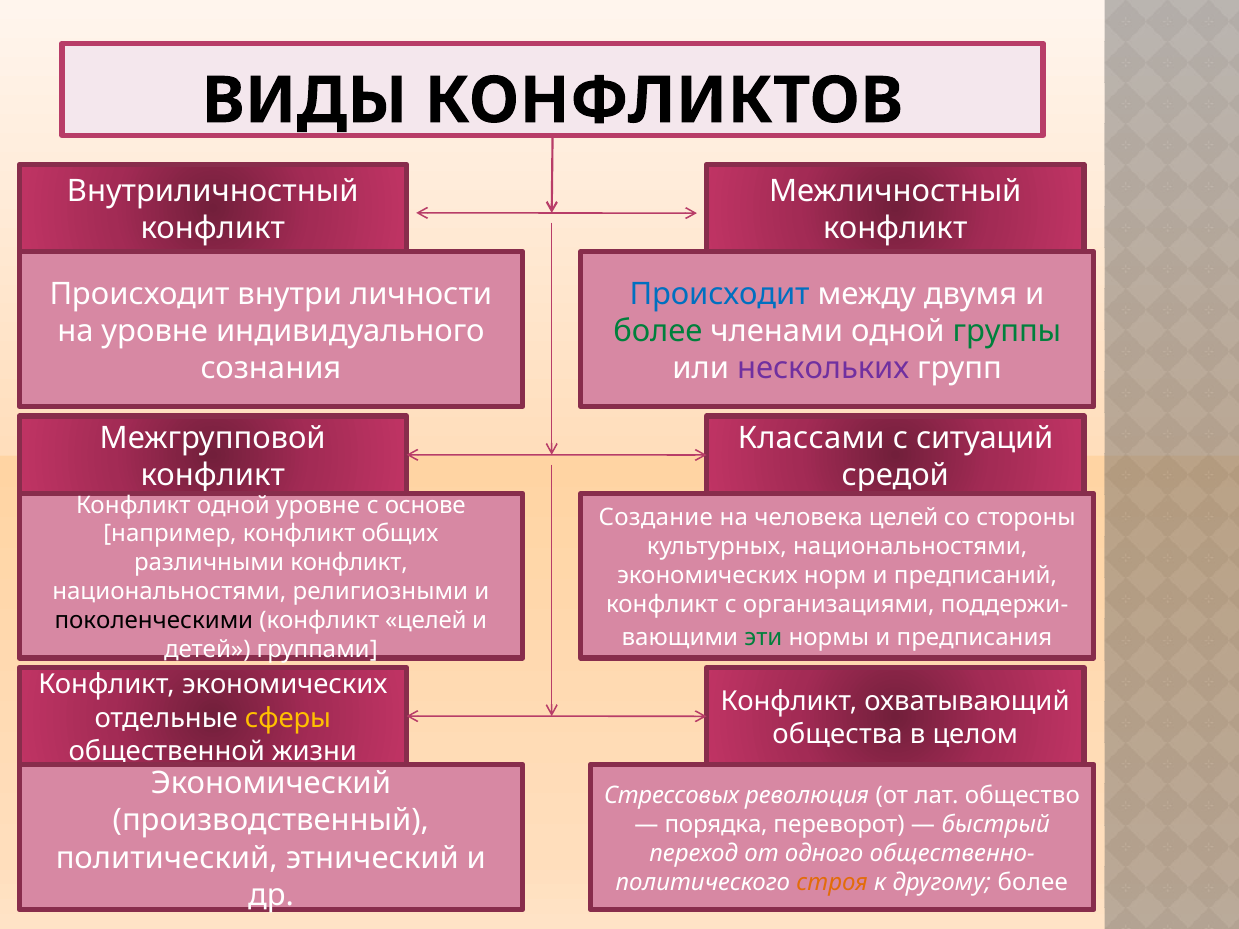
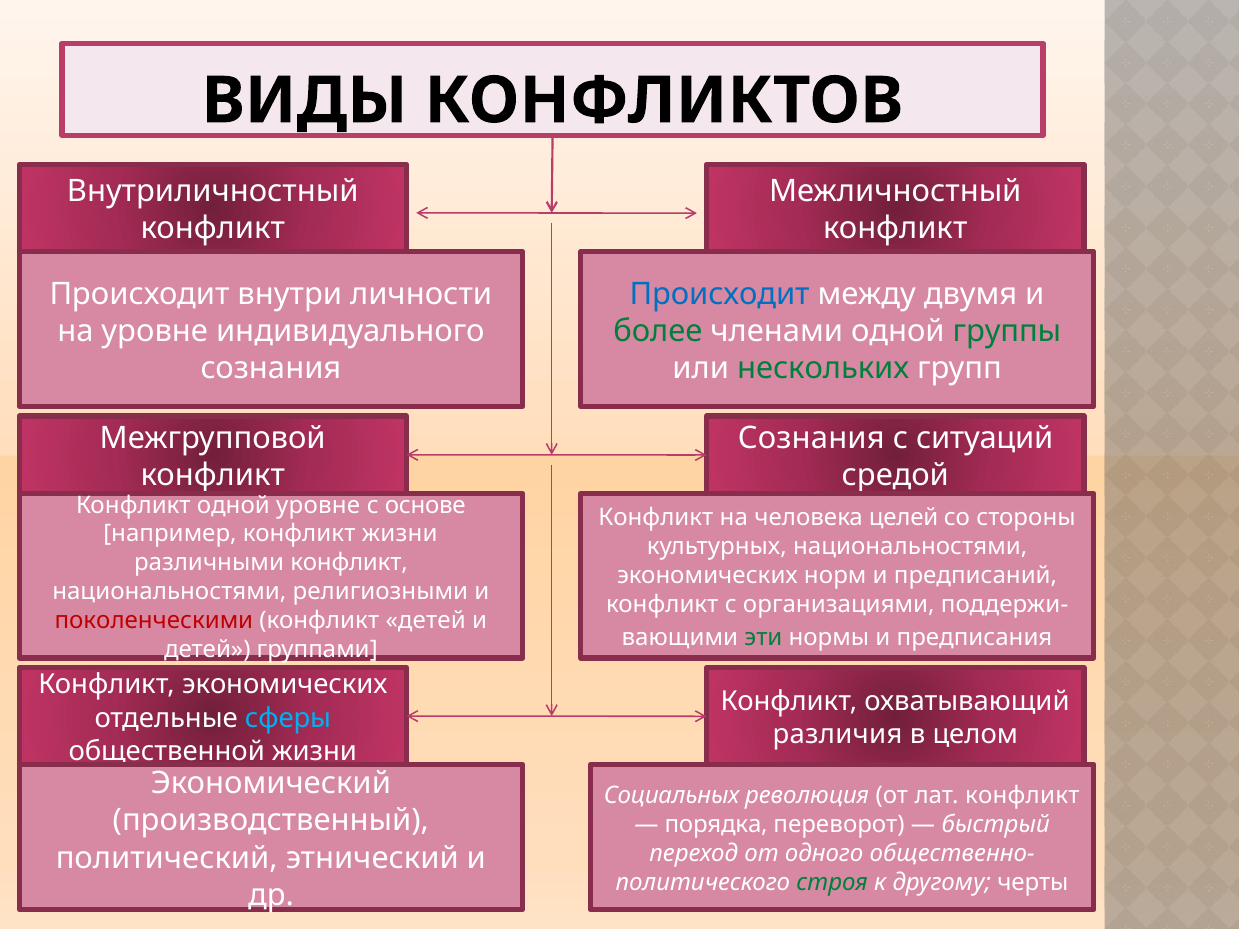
нескольких colour: purple -> green (823, 368)
Классами: Классами -> Сознания (811, 439)
Создание: Создание -> Конфликт (656, 518)
конфликт общих: общих -> жизни (400, 534)
поколенческими colour: black -> red (154, 621)
конфликт целей: целей -> детей (426, 621)
сферы colour: yellow -> light blue (288, 718)
общества: общества -> различия (838, 735)
Стрессовых: Стрессовых -> Социальных (672, 796)
лат общество: общество -> конфликт (1022, 796)
строя colour: orange -> green (832, 882)
другому более: более -> черты (1033, 882)
